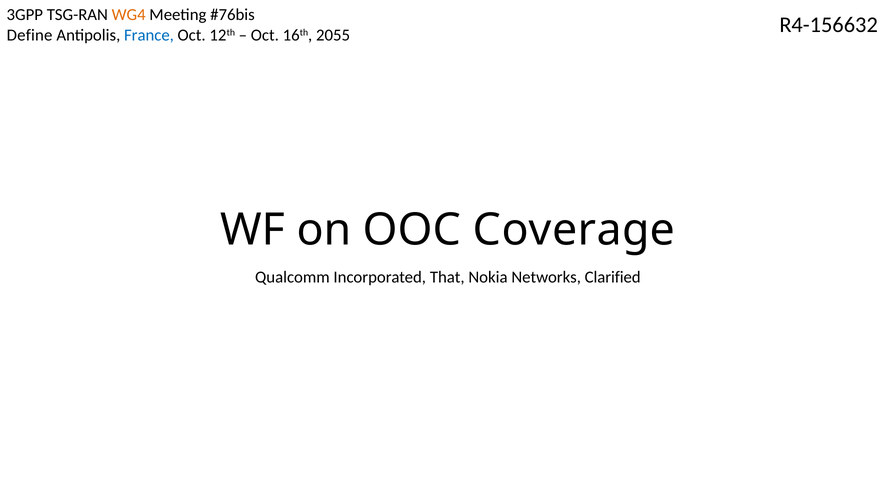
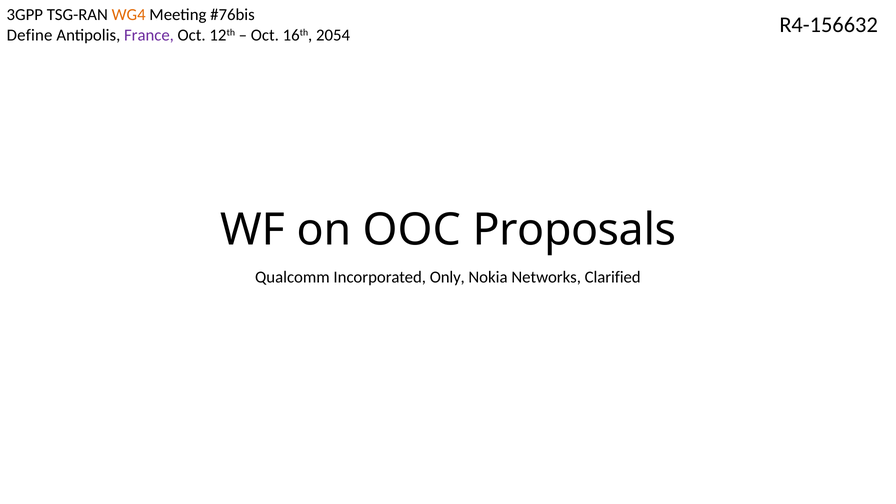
France colour: blue -> purple (149, 35)
2055: 2055 -> 2054 (333, 35)
Coverage: Coverage -> Proposals (574, 230)
That: That -> Only (447, 277)
